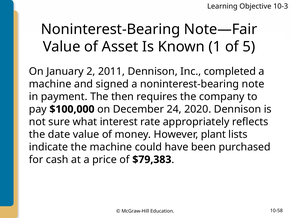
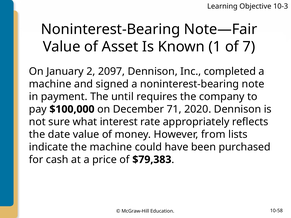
5: 5 -> 7 (249, 47)
2011: 2011 -> 2097 (111, 72)
then: then -> until (122, 97)
24: 24 -> 71 (174, 109)
plant: plant -> from (213, 135)
